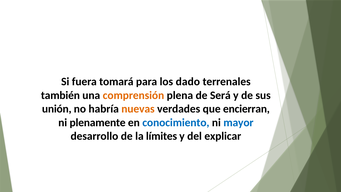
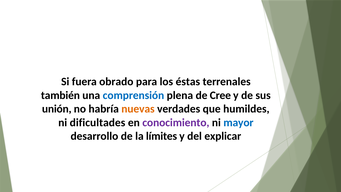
tomará: tomará -> obrado (116, 82)
dado: dado -> éstas (188, 82)
comprensión colour: orange -> blue (133, 95)
Será: Será -> Cree (220, 95)
encierran: encierran -> humildes (246, 109)
plenamente: plenamente -> dificultades (98, 122)
conocimiento colour: blue -> purple (176, 122)
